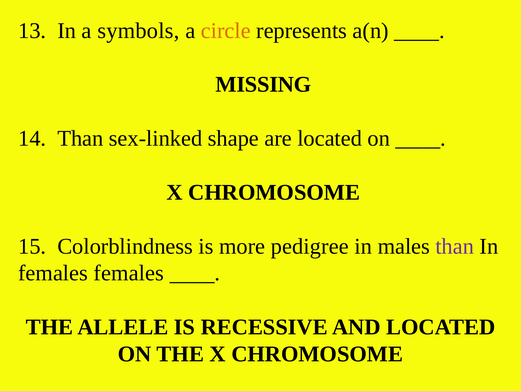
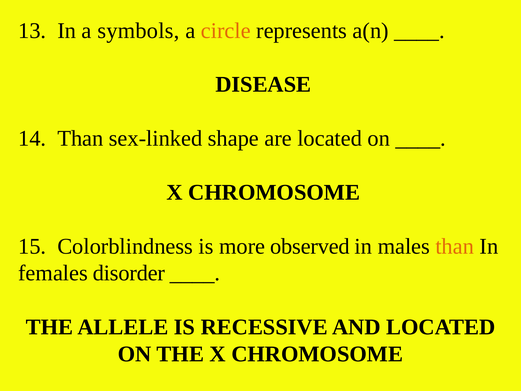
MISSING: MISSING -> DISEASE (263, 85)
pedigree: pedigree -> observed (310, 246)
than colour: purple -> orange (455, 246)
females females: females -> disorder (129, 273)
